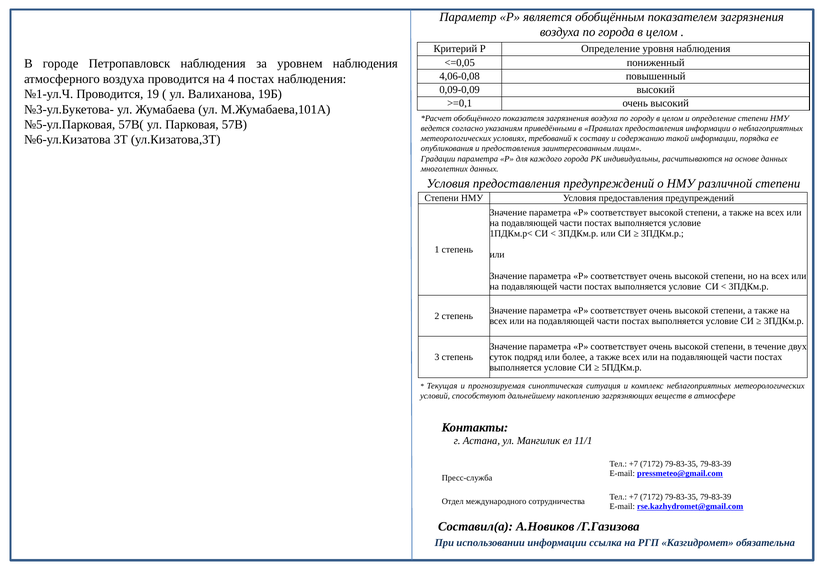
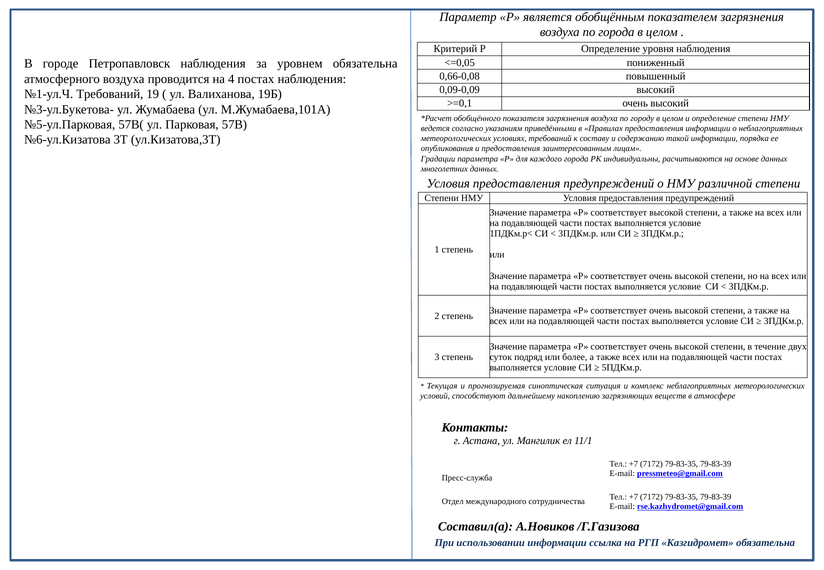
уровнем наблюдения: наблюдения -> обязательна (365, 64)
4,06-0,08: 4,06-0,08 -> 0,66-0,08 (460, 76)
№1-ул.Ч Проводится: Проводится -> Требований (110, 94)
